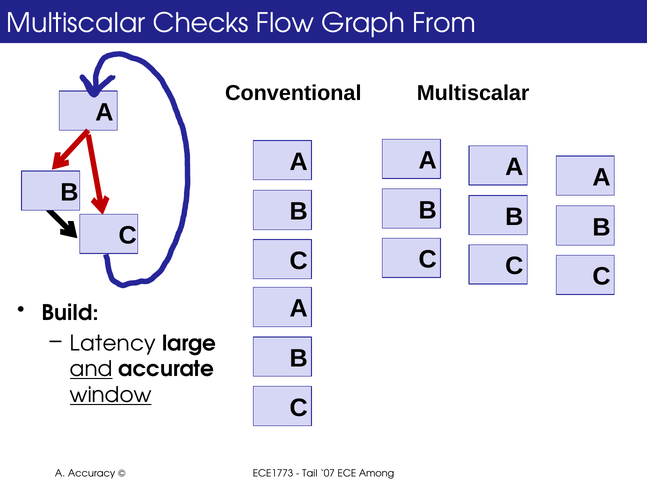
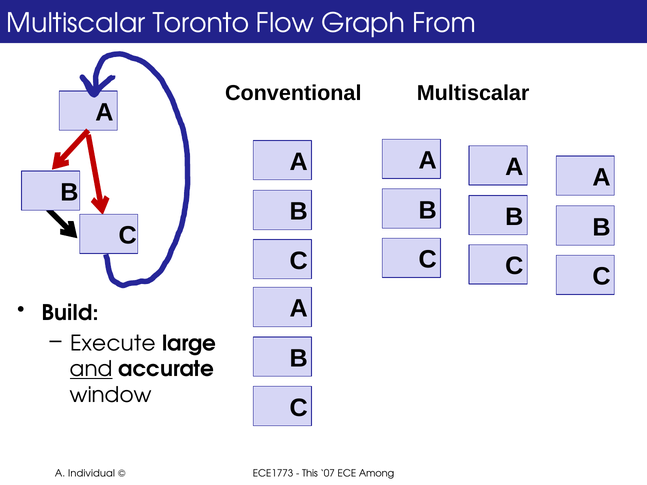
Checks: Checks -> Toronto (201, 23)
Latency: Latency -> Execute (113, 344)
window underline: present -> none (111, 395)
Accuracy: Accuracy -> Individual (91, 474)
Tail: Tail -> This (310, 474)
